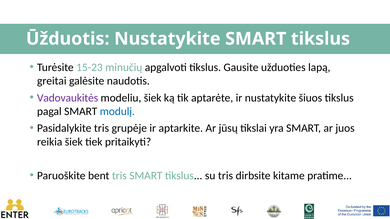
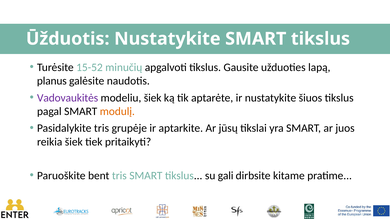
15-23: 15-23 -> 15-52 (89, 67)
greitai: greitai -> planus (52, 81)
modulį colour: blue -> orange (117, 112)
su tris: tris -> gali (226, 176)
